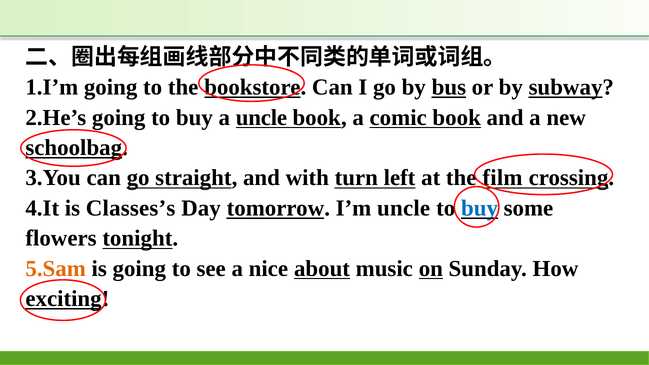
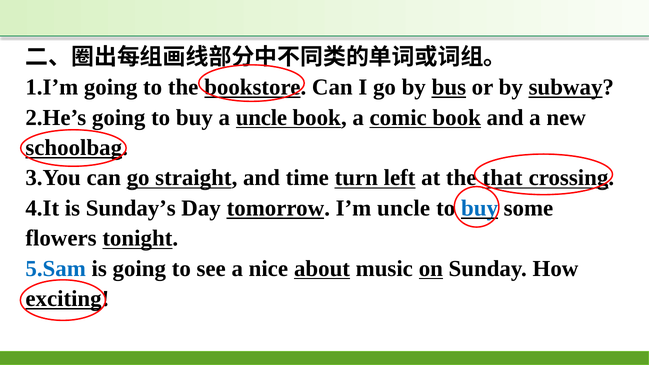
with: with -> time (307, 178)
film: film -> that (503, 178)
Classes’s: Classes’s -> Sunday’s (131, 208)
5.Sam colour: orange -> blue (56, 269)
